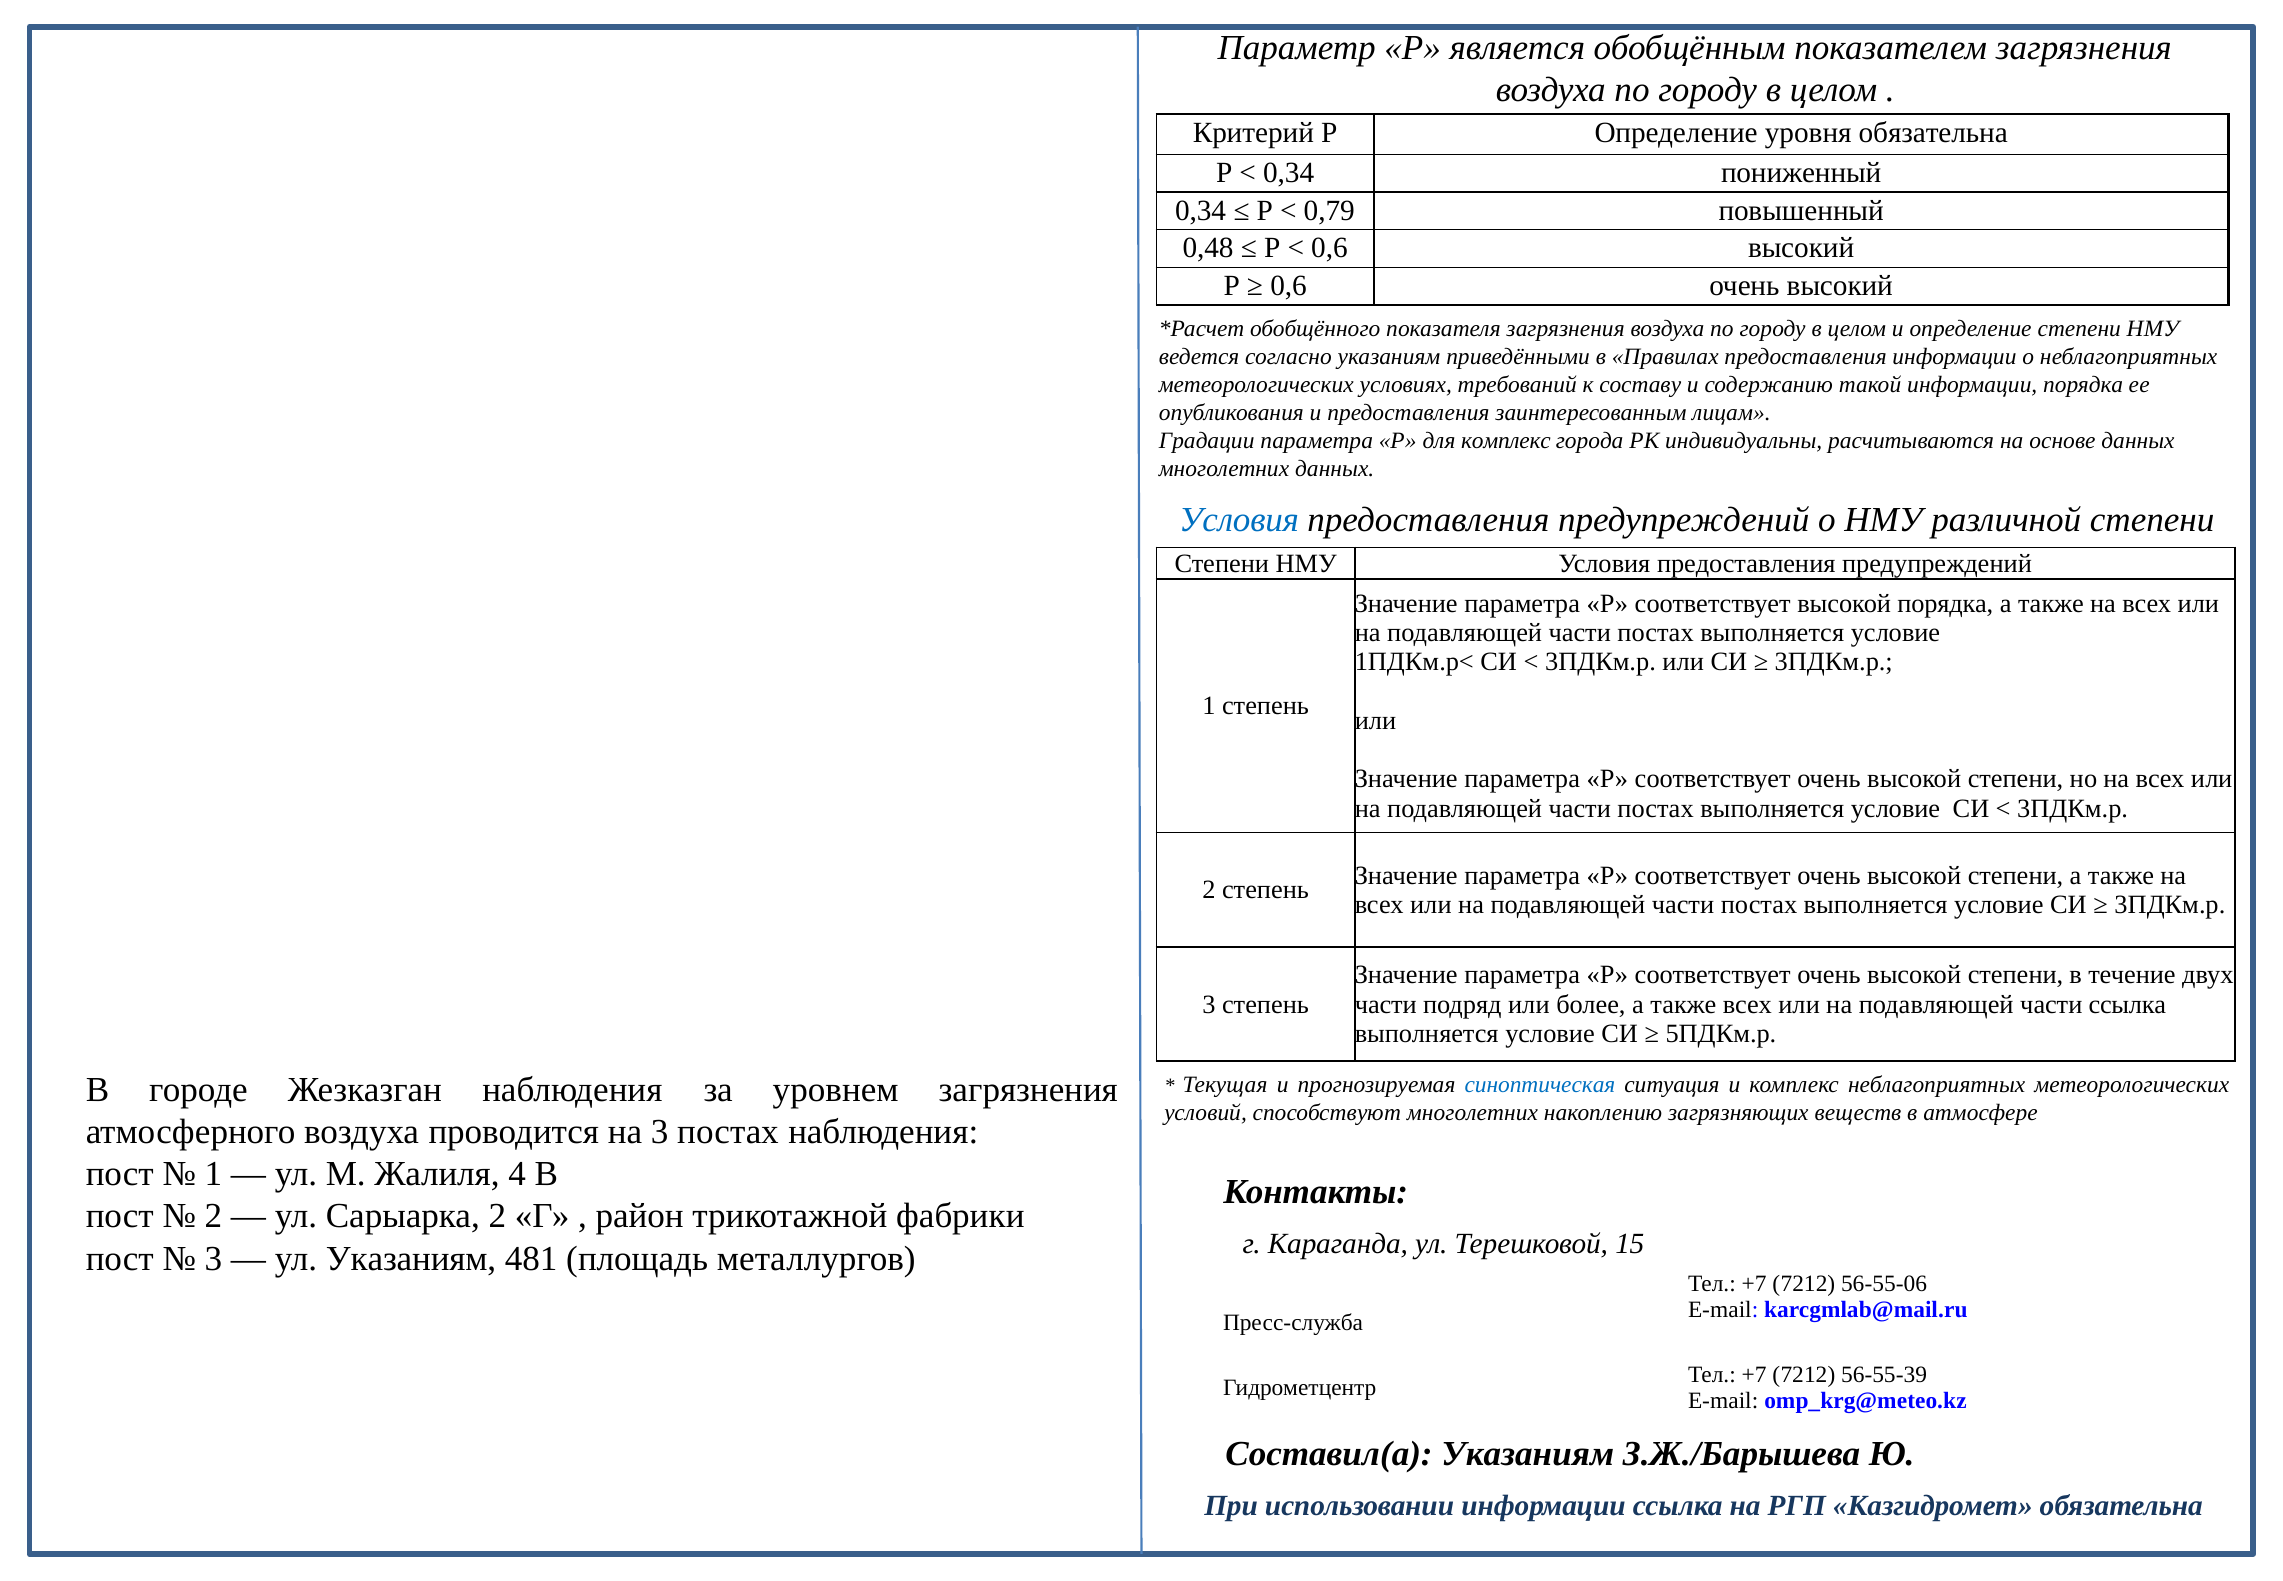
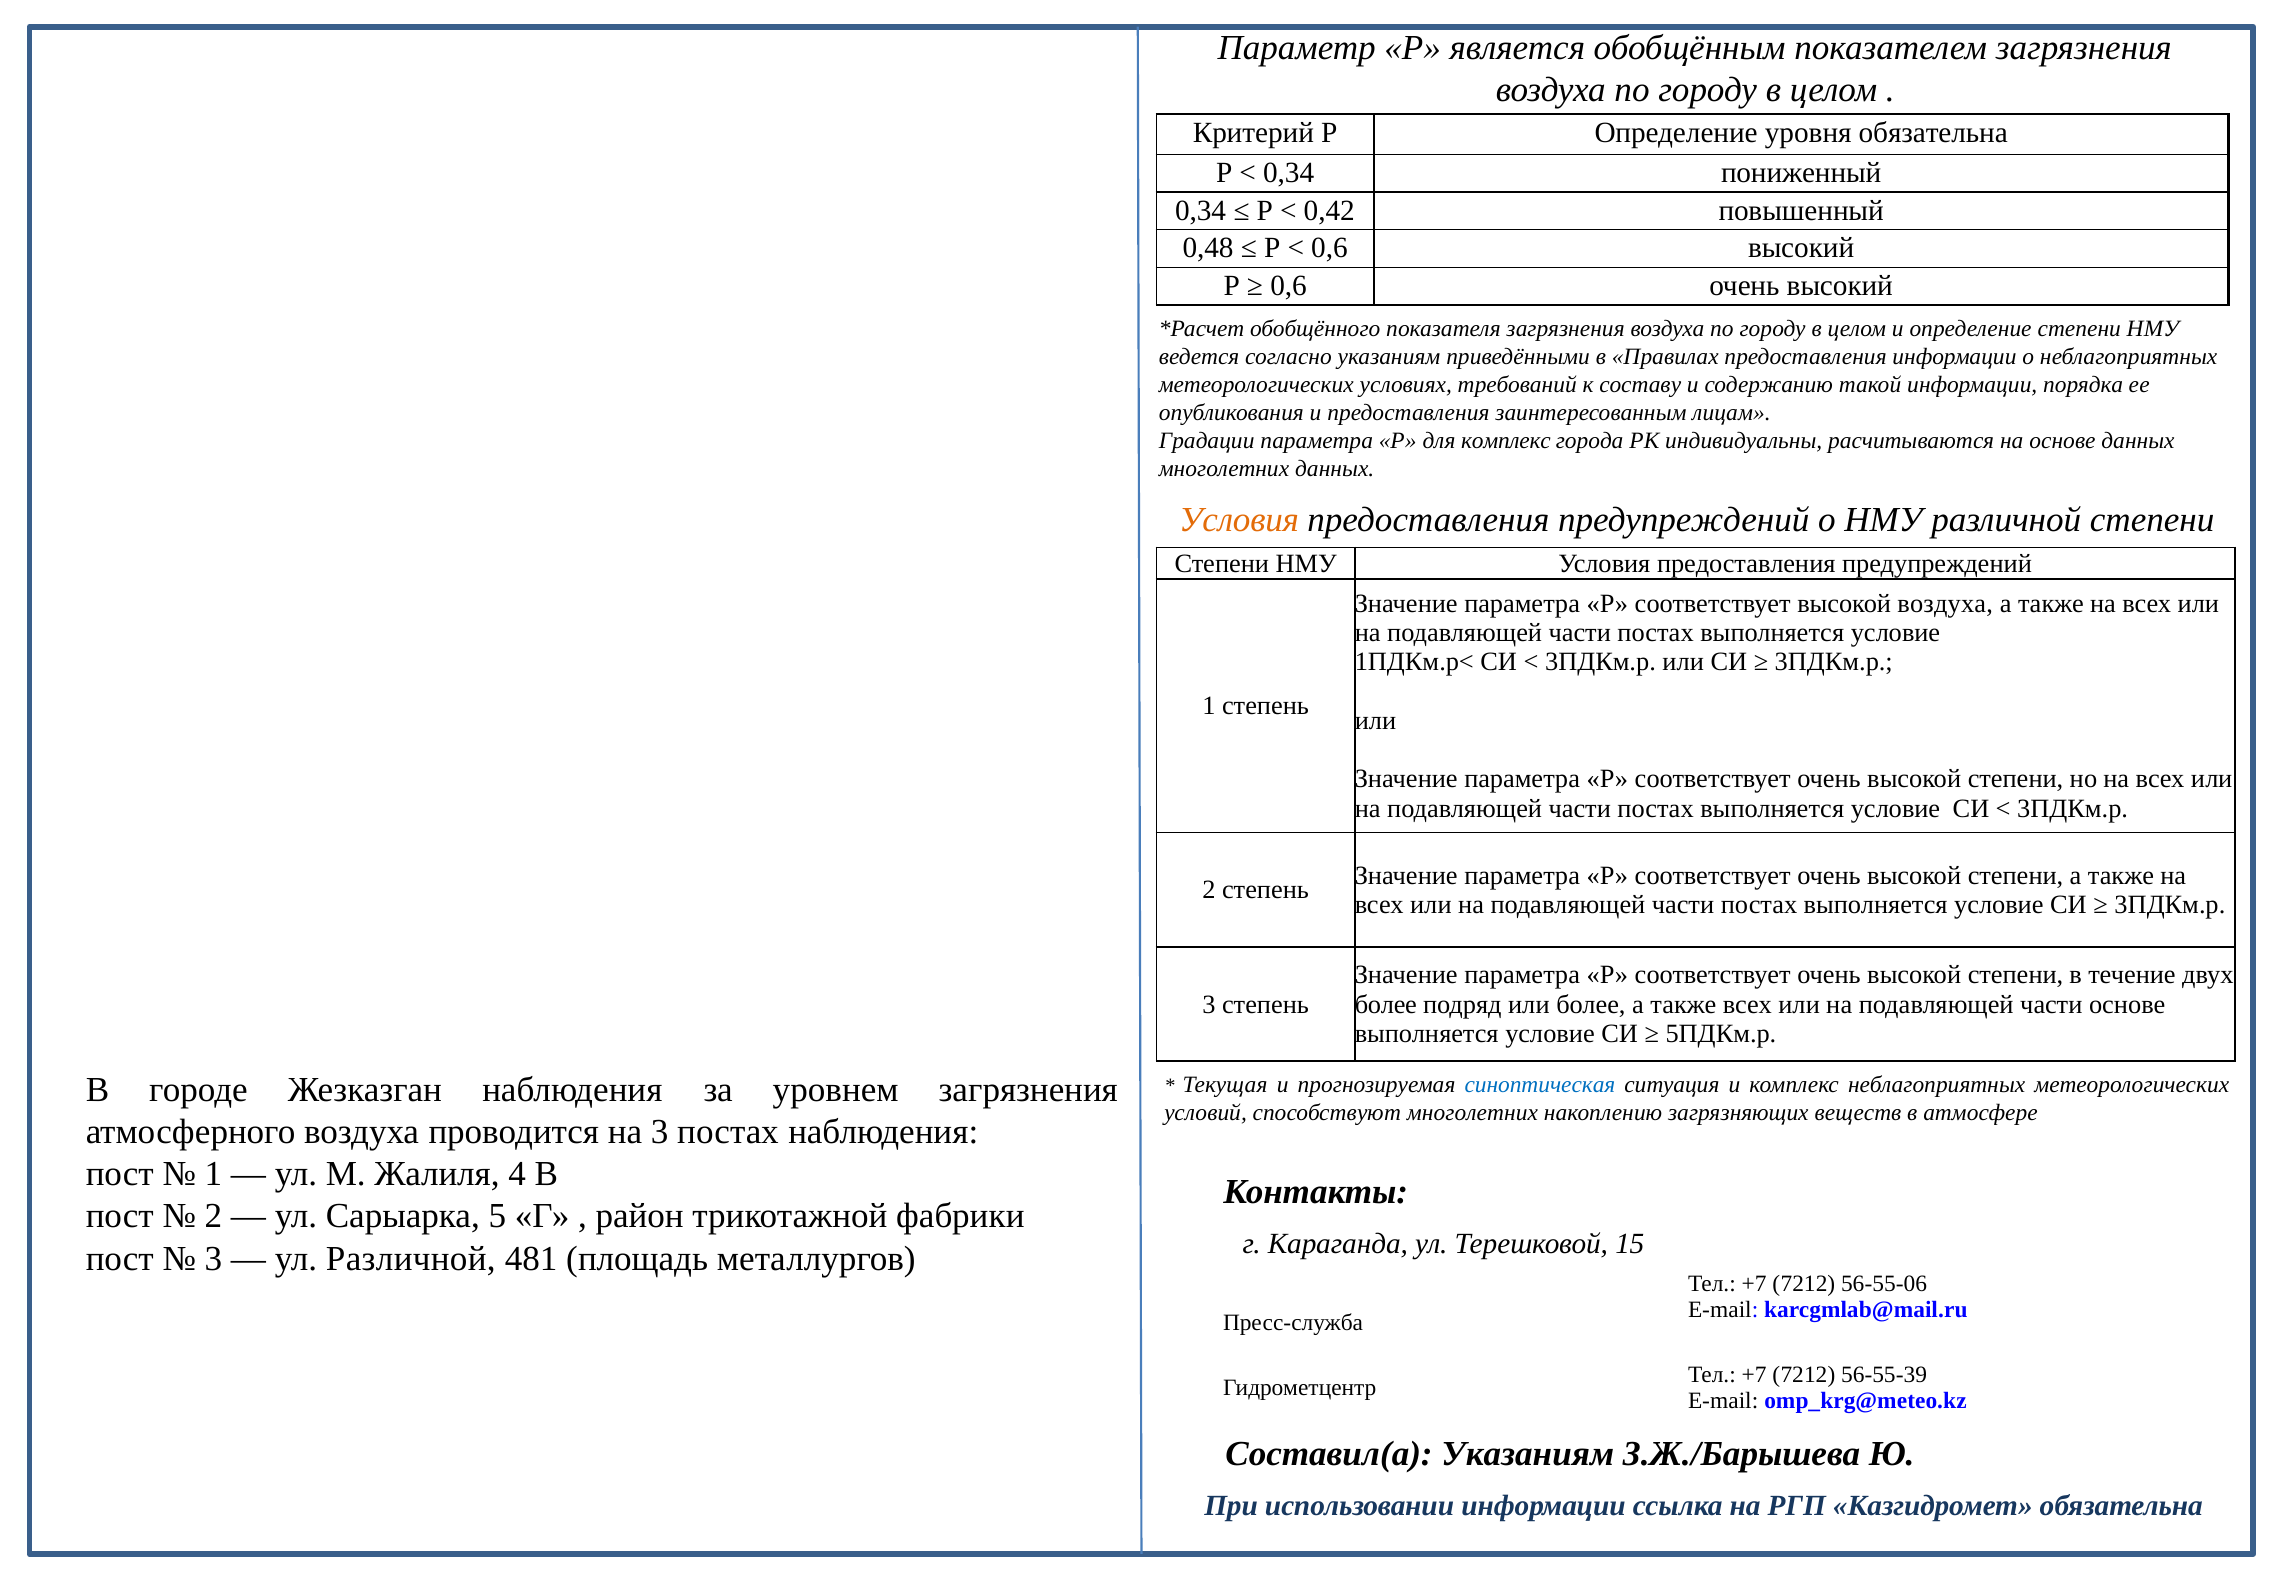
0,79: 0,79 -> 0,42 (1329, 210)
Условия colour: blue -> orange (1239, 520)
высокой порядка: порядка -> воздуха (1945, 604)
части: части -> более (1386, 1004)
части ссылка: ссылка -> основе (2127, 1004)
Сарыарка 2: 2 -> 5 (497, 1216)
ул Указаниям: Указаниям -> Различной (411, 1258)
